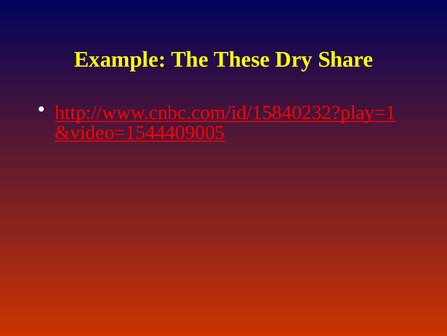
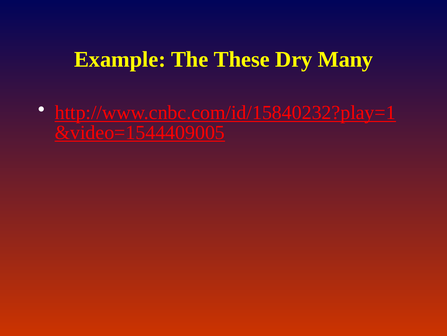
Share: Share -> Many (345, 59)
